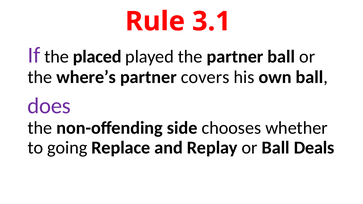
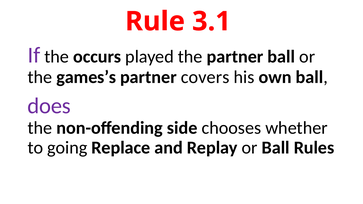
placed: placed -> occurs (97, 57)
where’s: where’s -> games’s (86, 77)
Deals: Deals -> Rules (314, 148)
